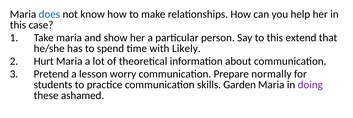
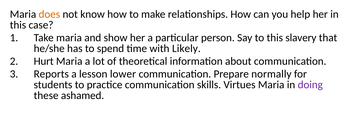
does colour: blue -> orange (49, 14)
extend: extend -> slavery (301, 38)
Pretend: Pretend -> Reports (51, 74)
worry: worry -> lower (123, 74)
Garden: Garden -> Virtues (240, 84)
